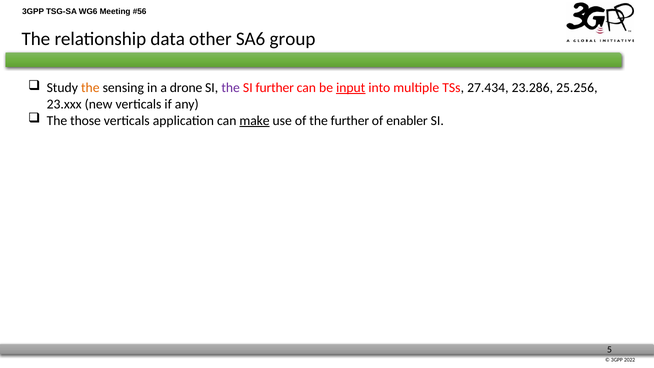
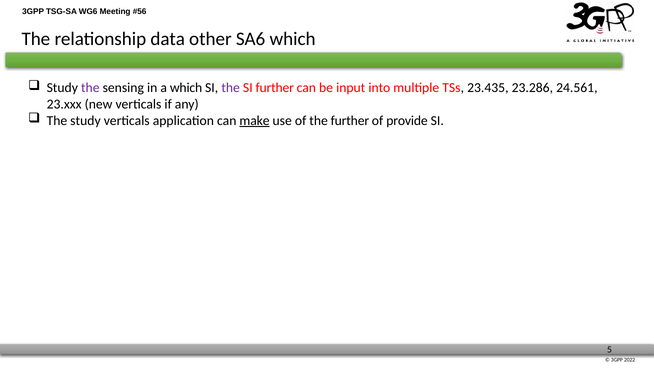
SA6 group: group -> which (293, 39)
the colour: orange -> purple (90, 88)
a drone: drone -> which (186, 88)
input underline: present -> none (351, 88)
27.434: 27.434 -> 23.435 (488, 88)
25.256: 25.256 -> 24.561 (577, 88)
The those: those -> study (85, 120)
enabler: enabler -> provide (407, 120)
